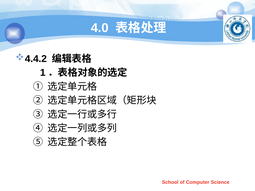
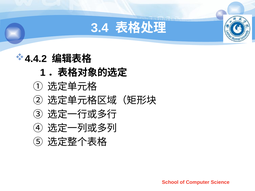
4.0: 4.0 -> 3.4 (100, 28)
